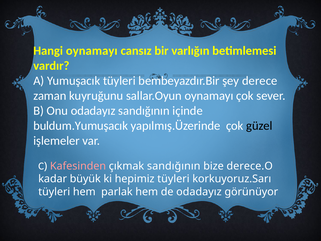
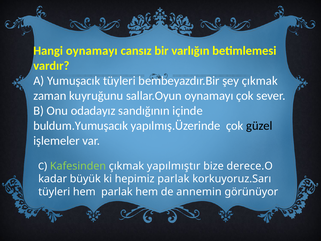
şey derece: derece -> çıkmak (260, 81)
Kafesinden colour: pink -> light green (78, 166)
çıkmak sandığının: sandığının -> yapılmıştır (174, 166)
hepimiz tüyleri: tüyleri -> parlak (173, 179)
de odadayız: odadayız -> annemin (199, 192)
